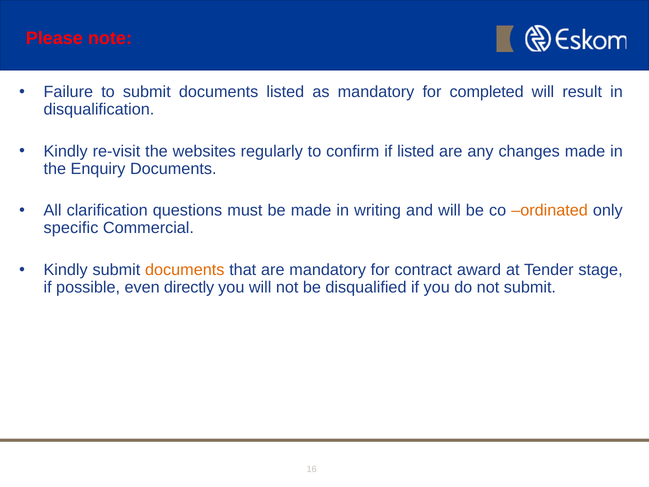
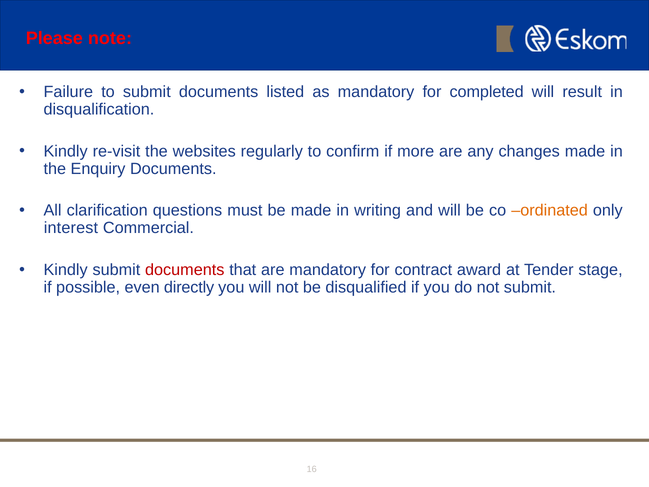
if listed: listed -> more (416, 151)
specific: specific -> interest (71, 228)
documents colour: orange -> red (185, 270)
